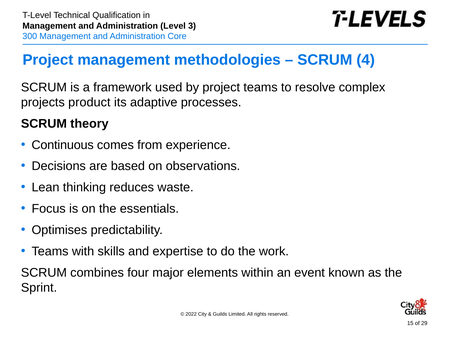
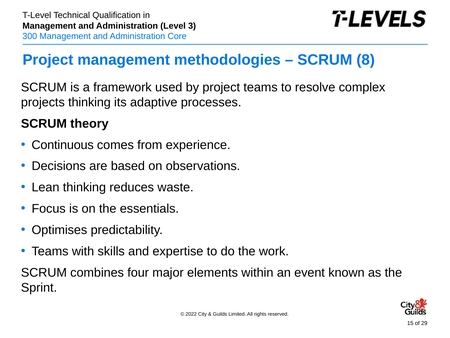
4: 4 -> 8 (366, 60)
projects product: product -> thinking (89, 102)
